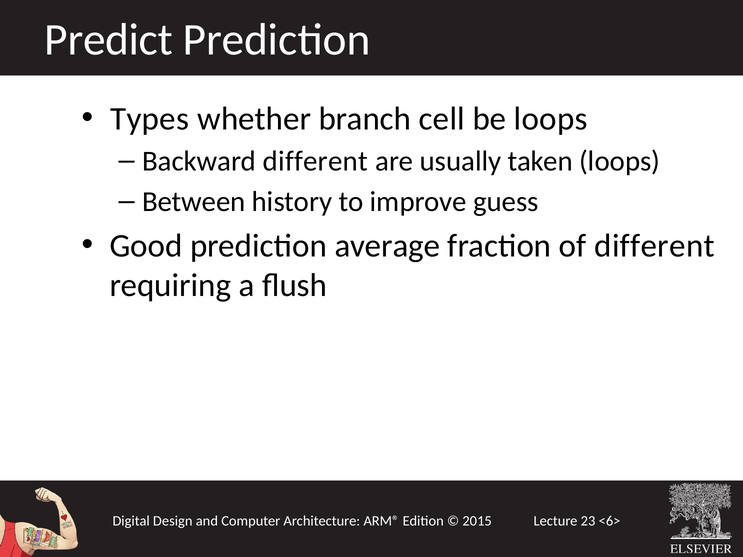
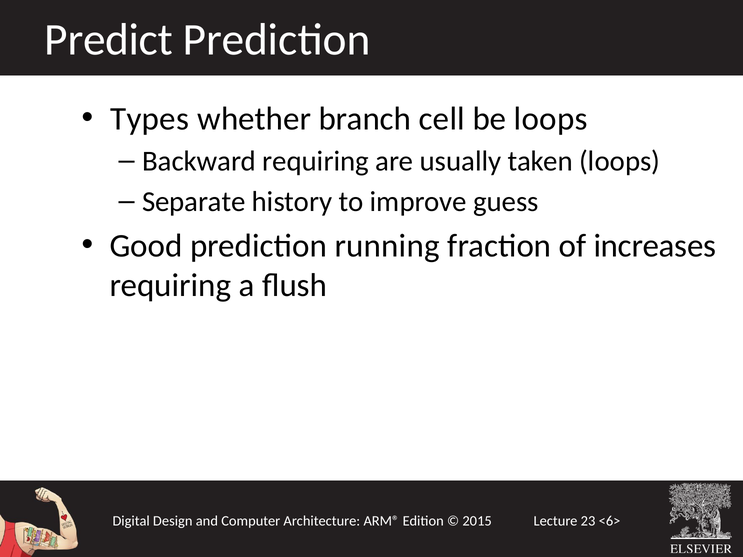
Backward different: different -> requiring (316, 161)
Between: Between -> Separate (194, 202)
average: average -> running (387, 246)
of different: different -> increases (655, 246)
